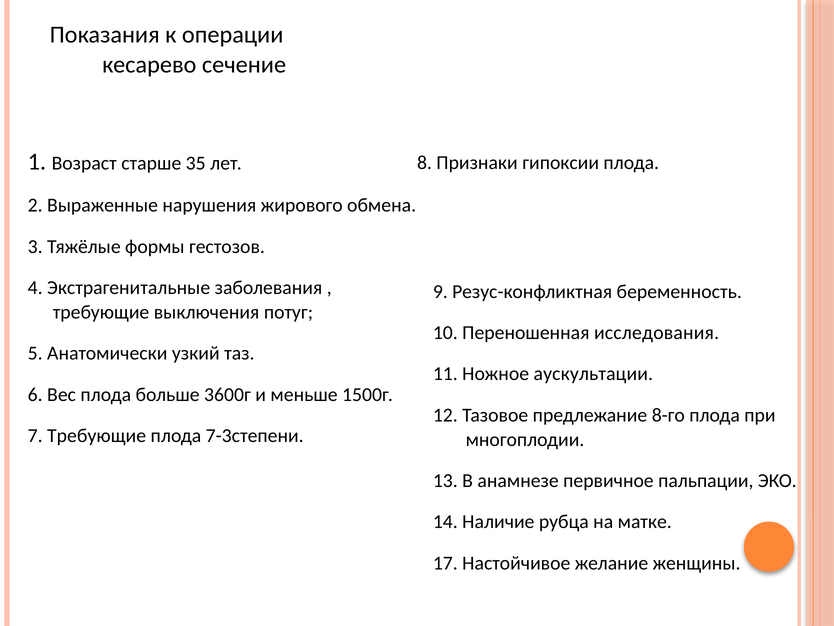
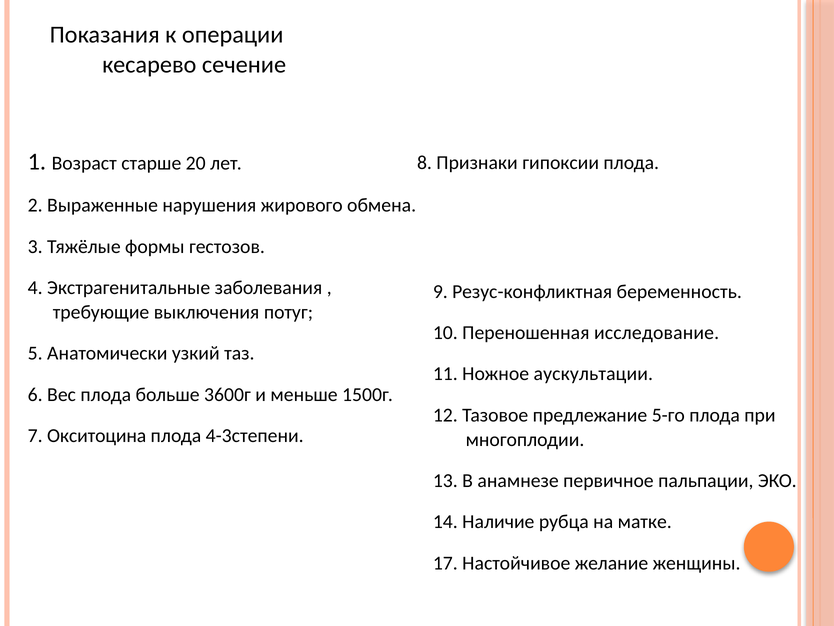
35: 35 -> 20 (196, 163)
исследования: исследования -> исследование (657, 333)
8-го: 8-го -> 5-го (668, 415)
7 Требующие: Требующие -> Окситоцина (97, 435)
7-3степени: 7-3степени -> 4-3степени (255, 435)
